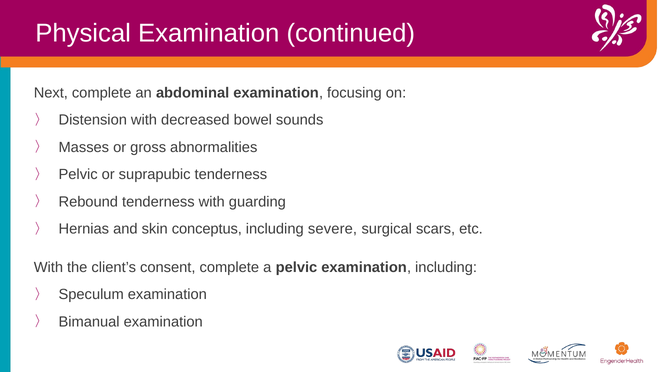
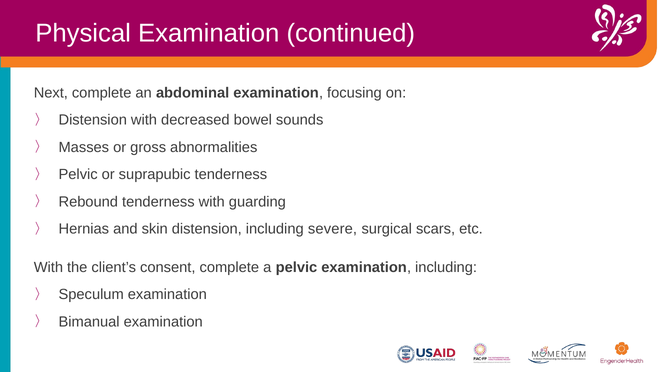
skin conceptus: conceptus -> distension (207, 229)
